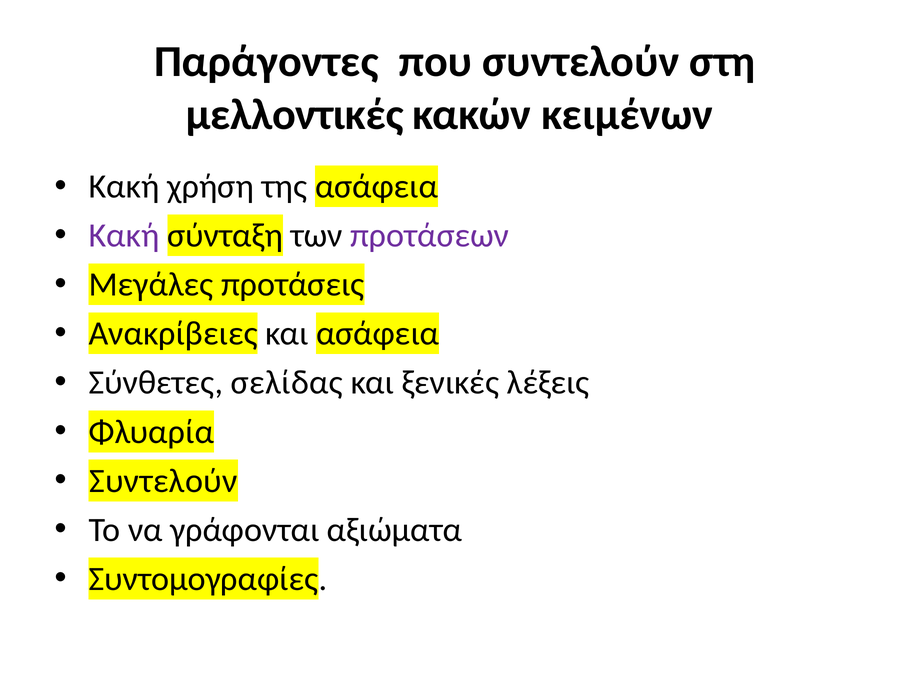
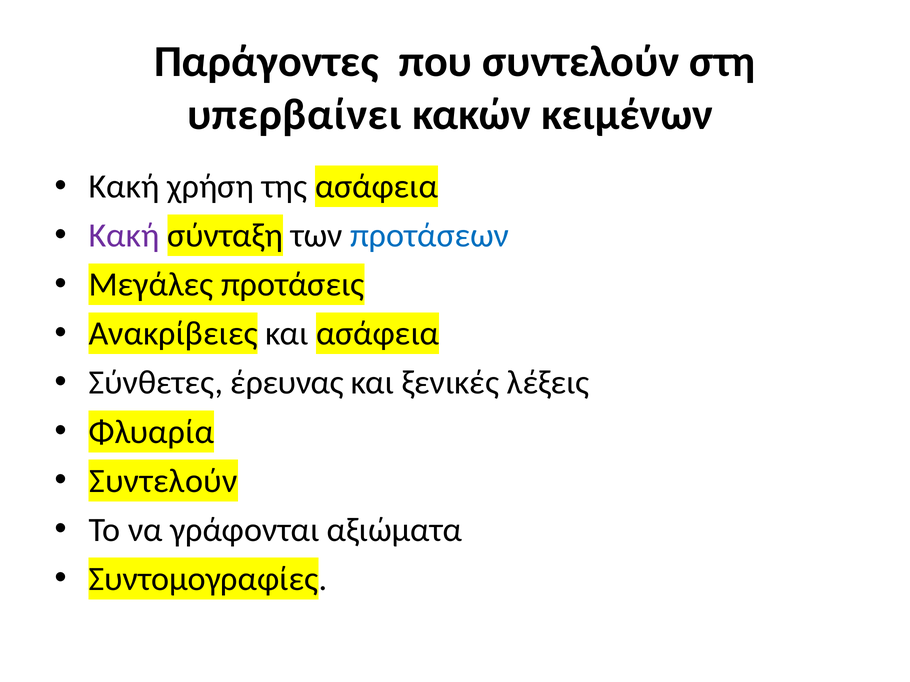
μελλοντικές: μελλοντικές -> υπερβαίνει (294, 115)
προτάσεων colour: purple -> blue (430, 236)
σελίδας: σελίδας -> έρευνας (287, 383)
